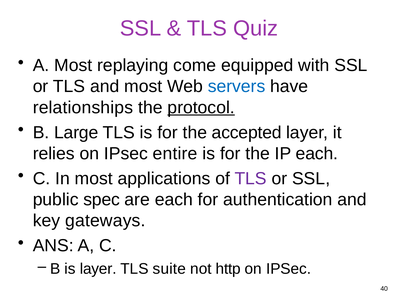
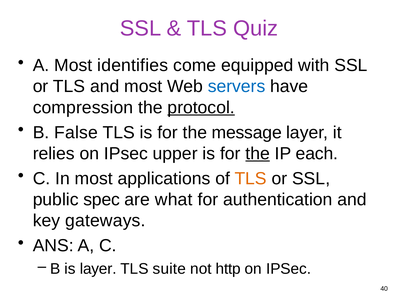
replaying: replaying -> identifies (133, 65)
relationships: relationships -> compression (83, 108)
Large: Large -> False (76, 133)
accepted: accepted -> message (247, 133)
entire: entire -> upper (175, 154)
the underline: none -> present (258, 154)
TLS colour: purple -> orange (251, 179)
are each: each -> what (174, 200)
